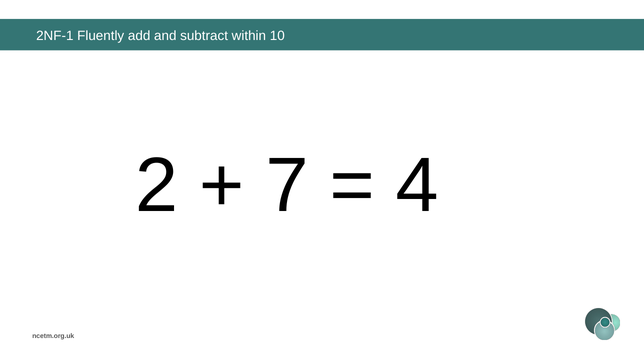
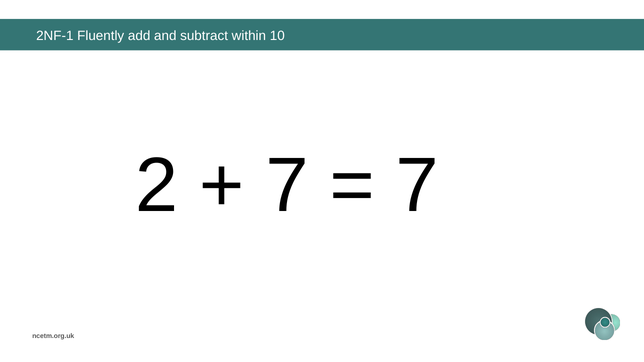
4: 4 -> 7 (417, 186)
